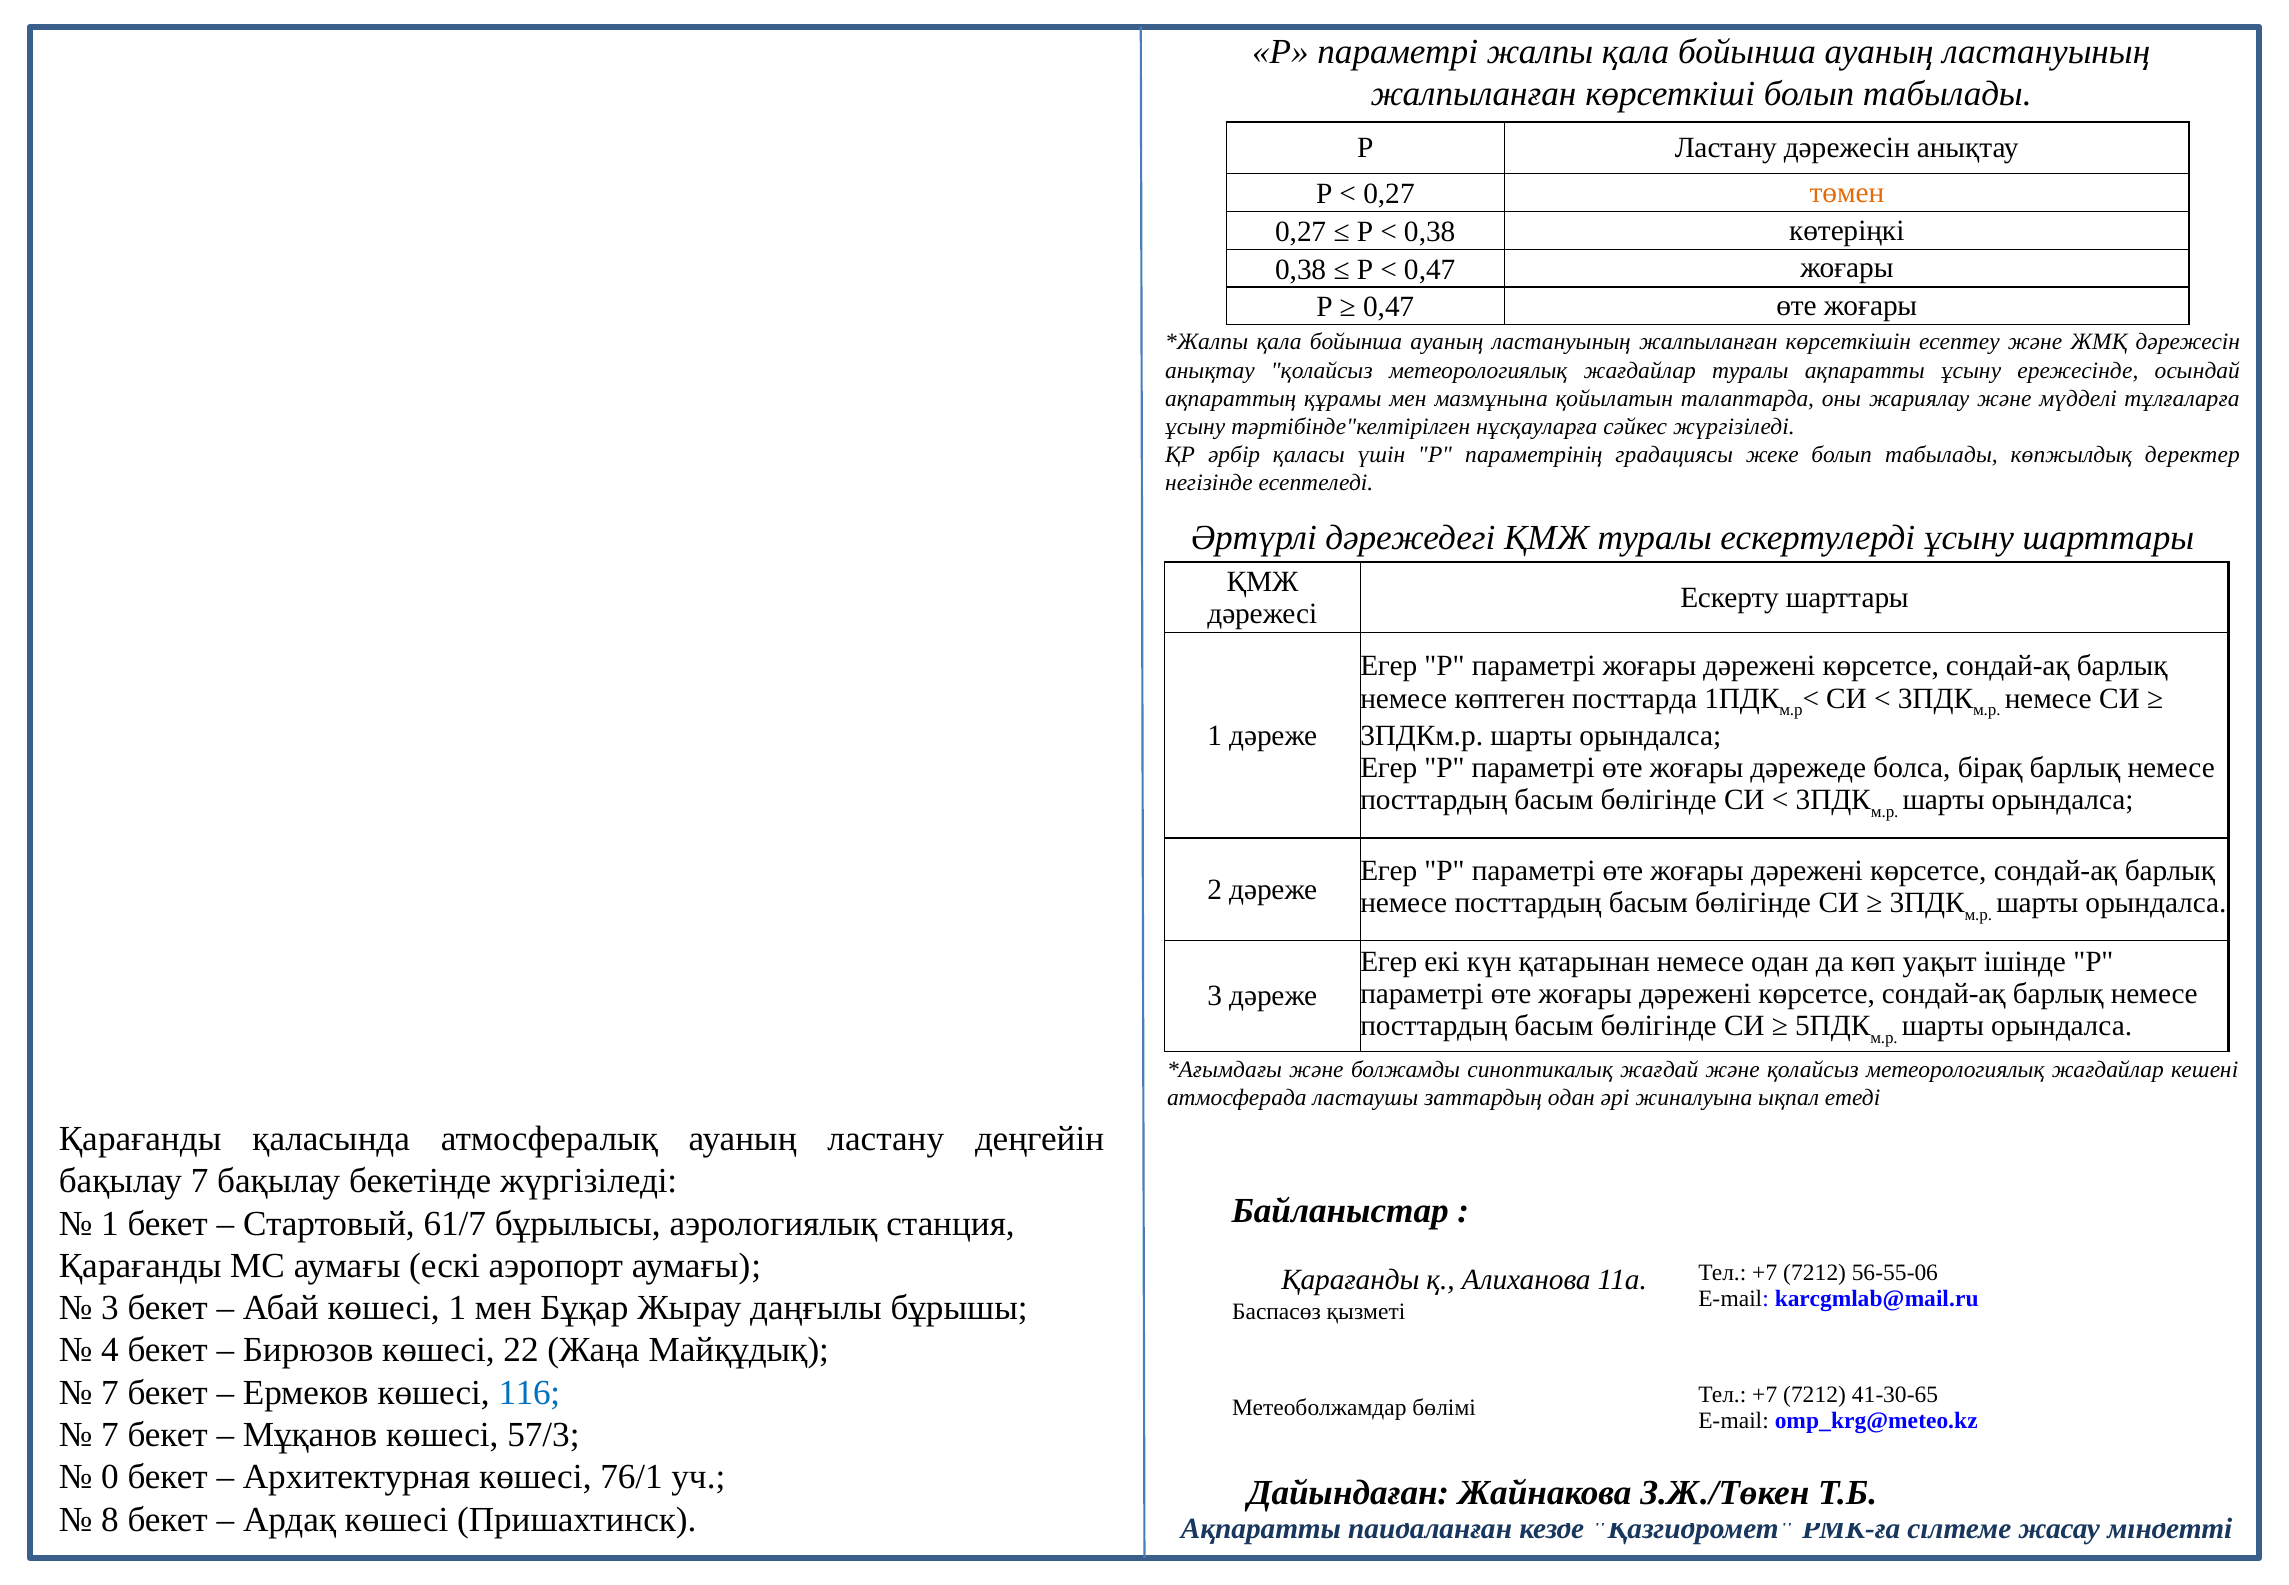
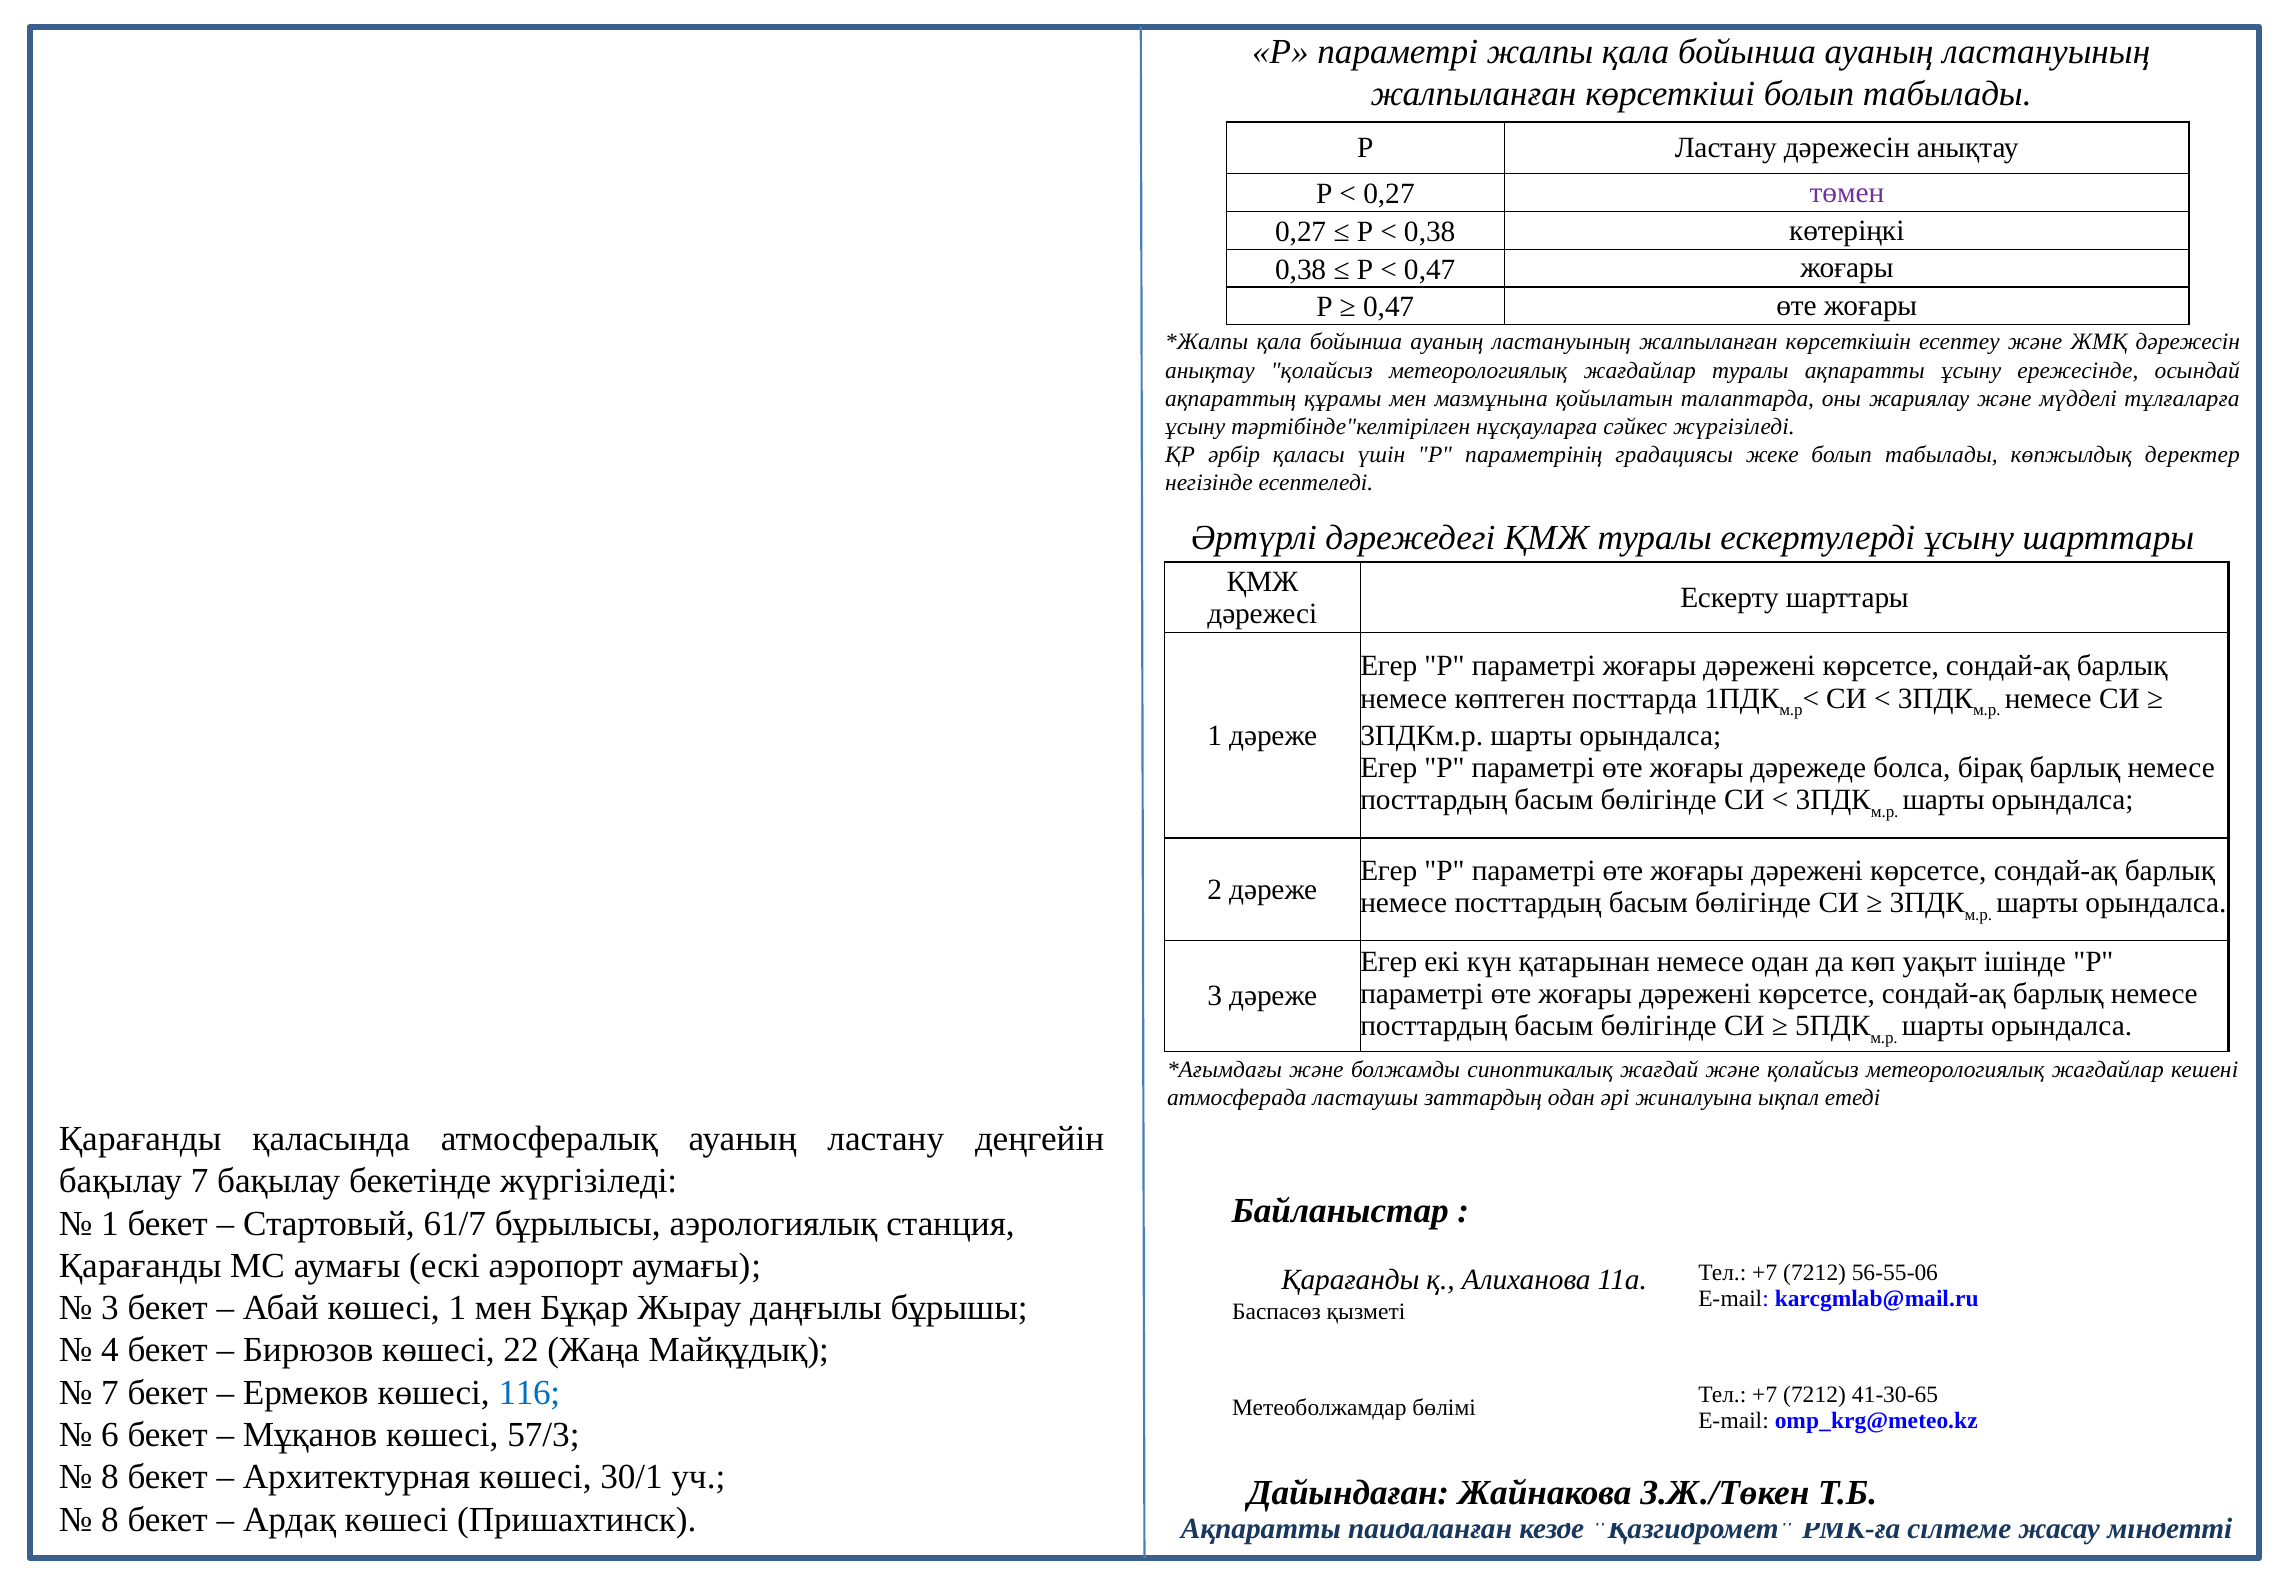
төмен colour: orange -> purple (1847, 193)
7: 7 -> 6 (110, 1435)
0: 0 -> 8 (110, 1477)
76/1: 76/1 -> 30/1 (631, 1477)
